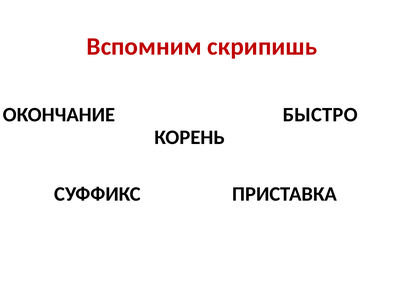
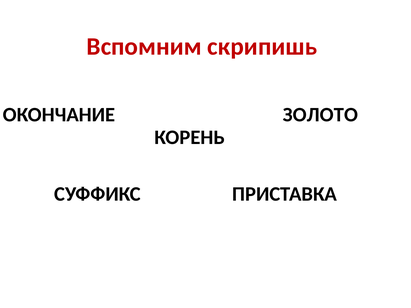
БЫСТРО: БЫСТРО -> ЗОЛОТО (320, 115)
